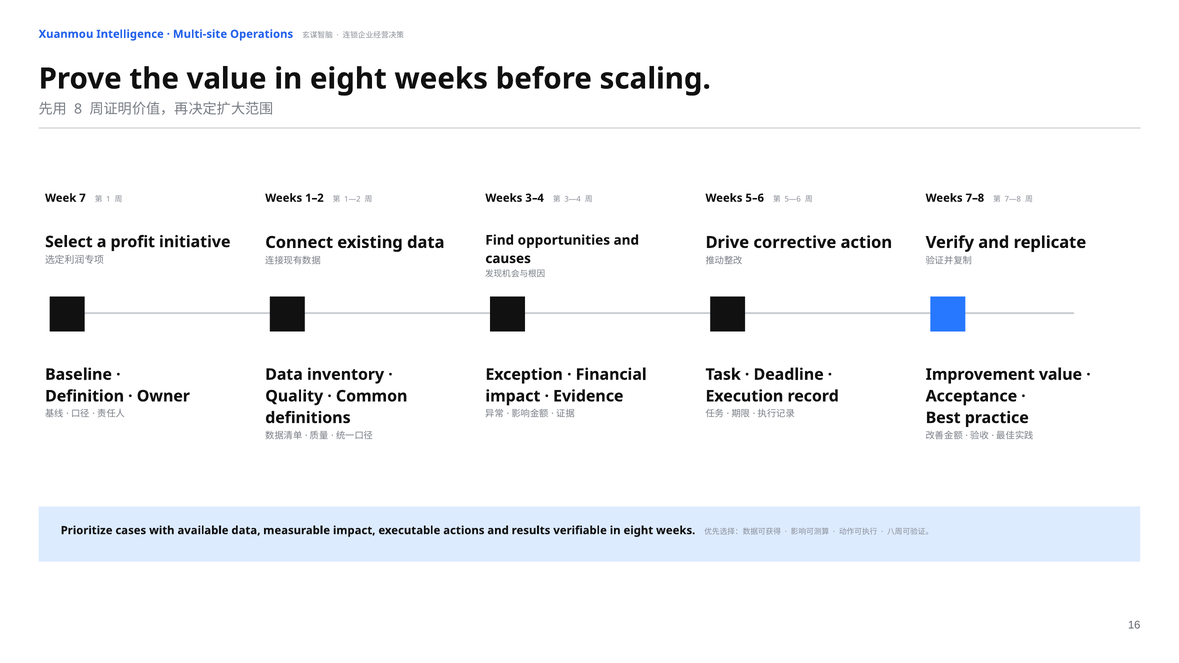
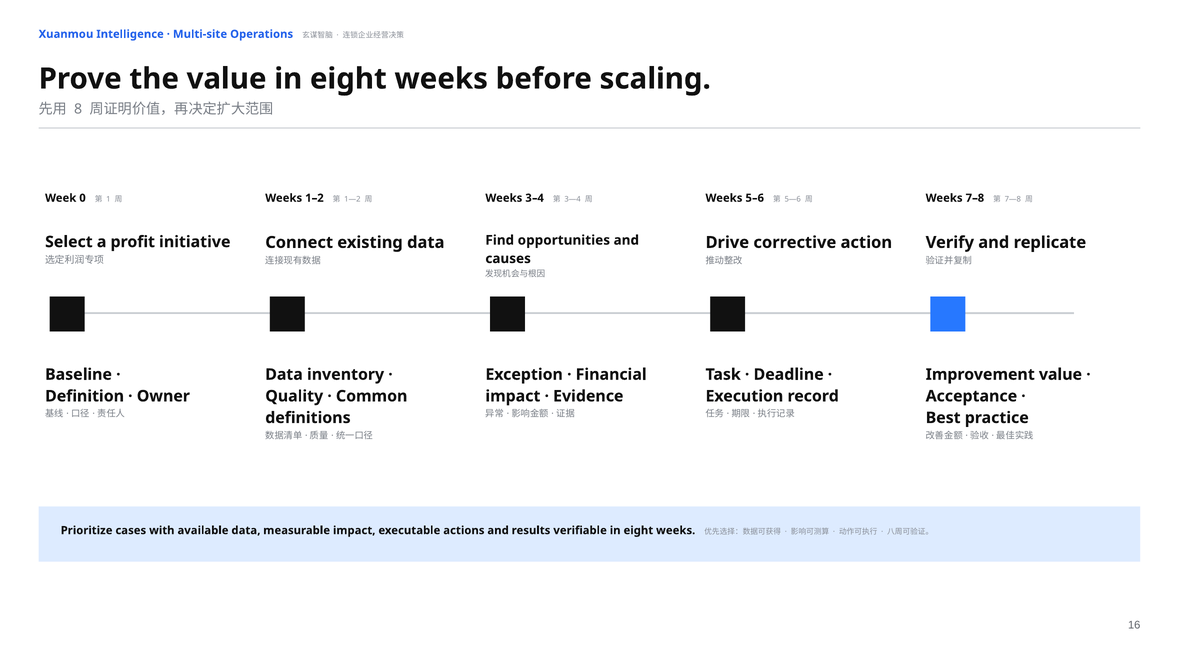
7: 7 -> 0 (83, 198)
